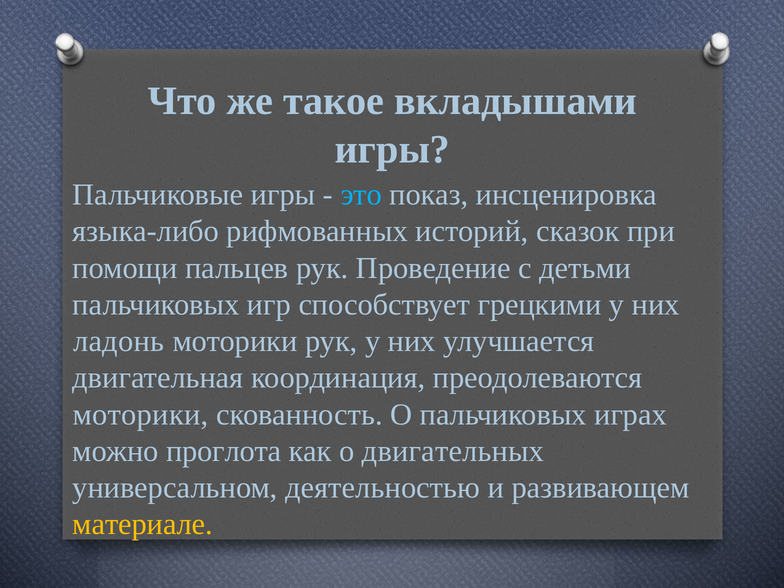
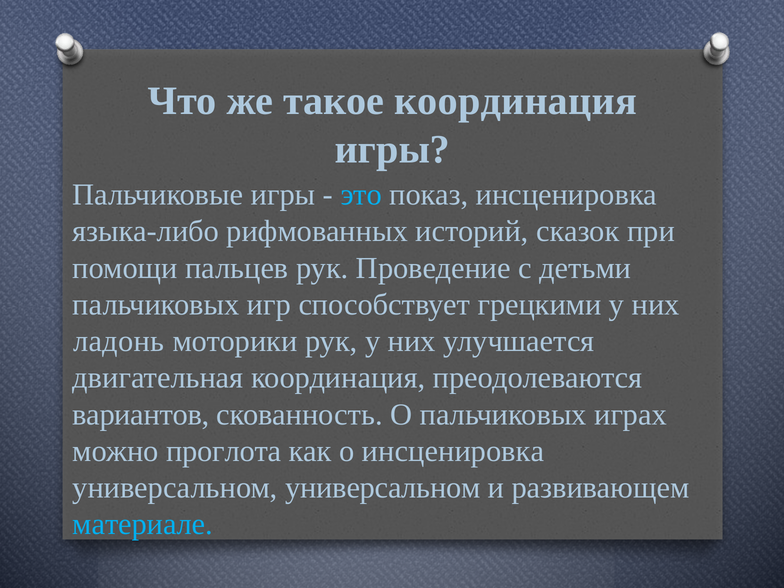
такое вкладышами: вкладышами -> координация (515, 101)
моторики: моторики -> вариантов (141, 414)
о двигательных: двигательных -> инсценировка (453, 451)
универсальном деятельностью: деятельностью -> универсальном (383, 488)
материале colour: yellow -> light blue (143, 524)
